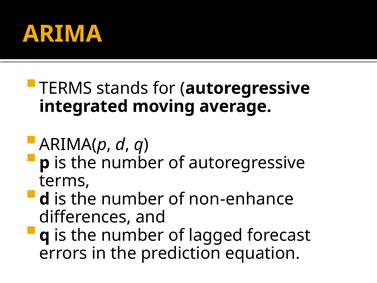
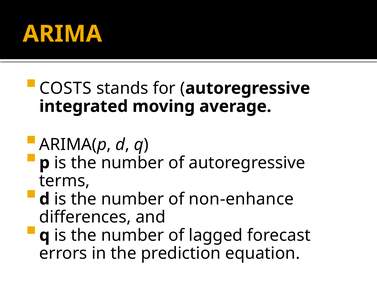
TERMS: TERMS -> COSTS (65, 88)
